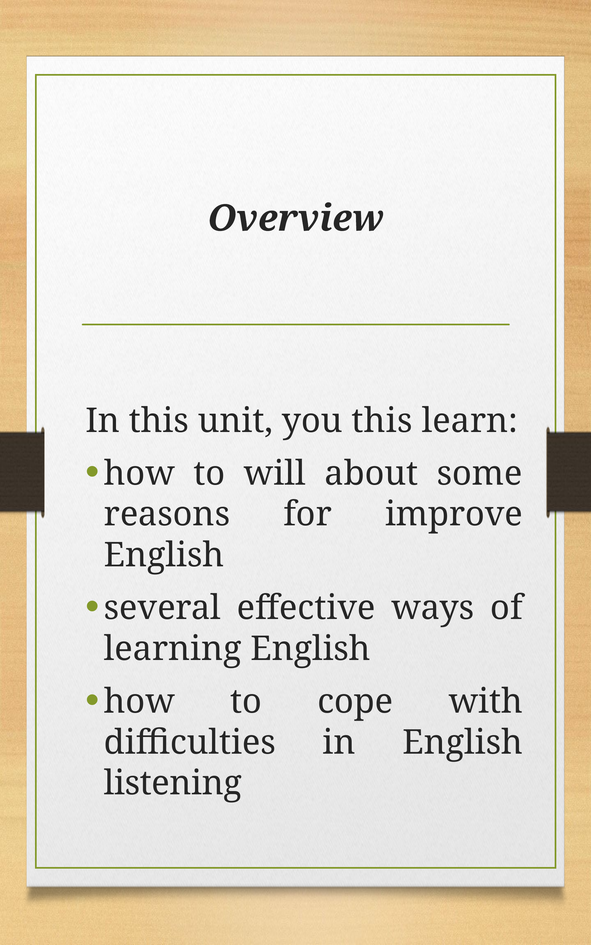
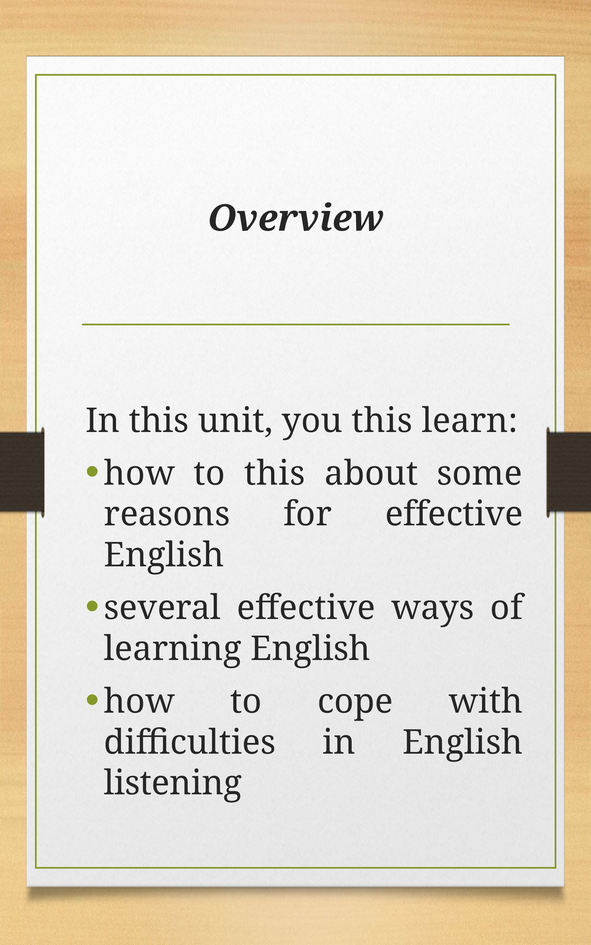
to will: will -> this (275, 474)
for improve: improve -> effective (454, 515)
